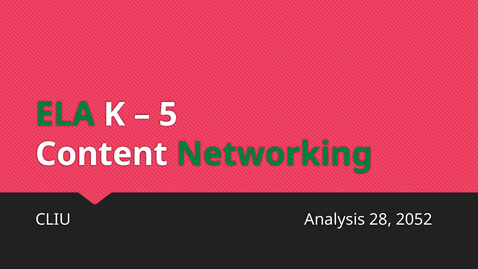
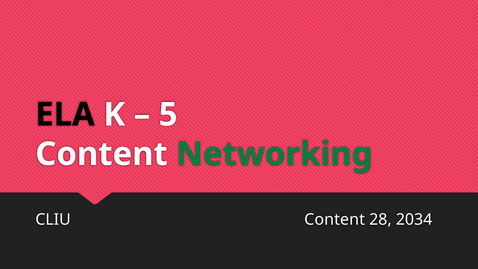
ELA colour: green -> black (65, 115)
CLIU Analysis: Analysis -> Content (335, 220)
2052: 2052 -> 2034 (414, 220)
